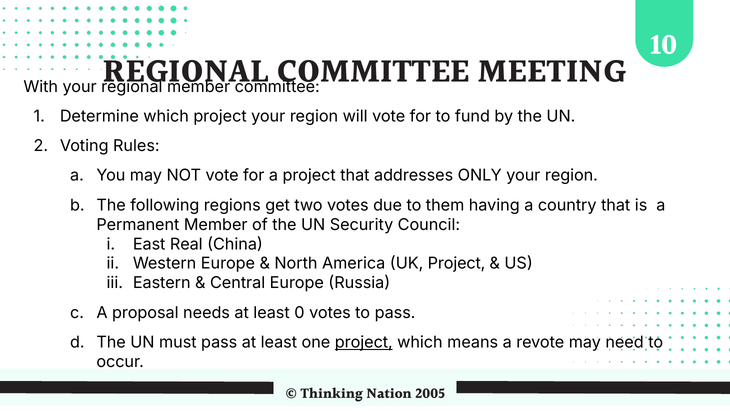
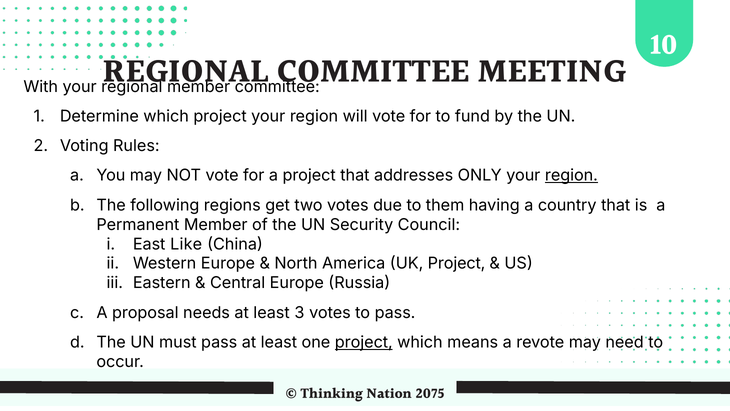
region underline: none -> present (571, 175)
Real: Real -> Like (186, 244)
0: 0 -> 3 (299, 312)
2005: 2005 -> 2075 (430, 394)
